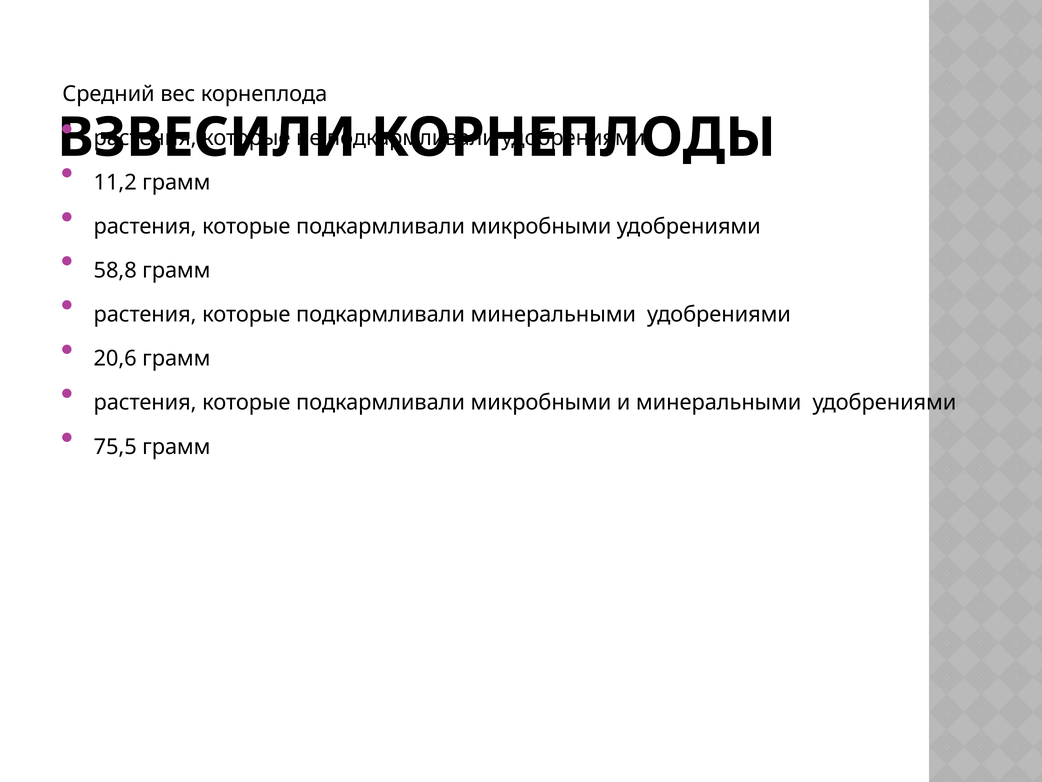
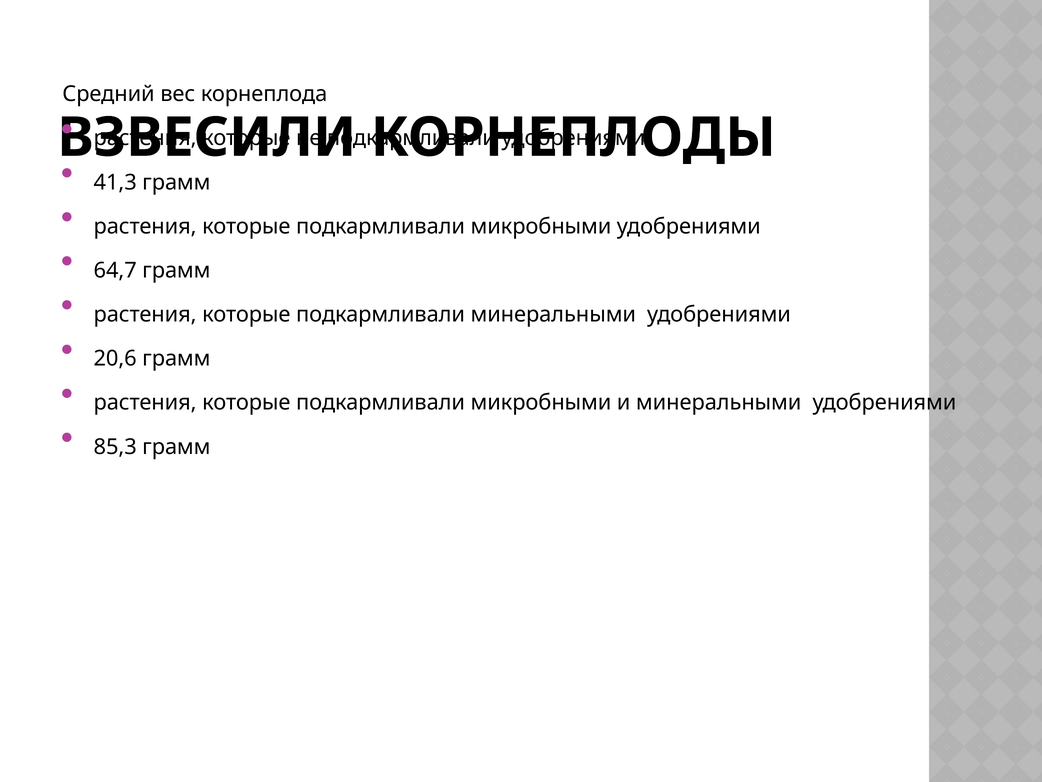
11,2: 11,2 -> 41,3 (115, 182)
58,8: 58,8 -> 64,7 (115, 270)
75,5: 75,5 -> 85,3 (115, 447)
